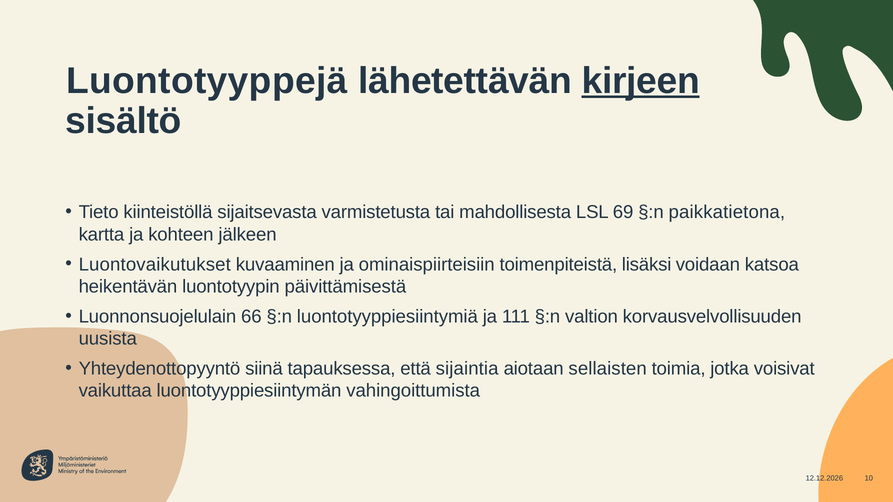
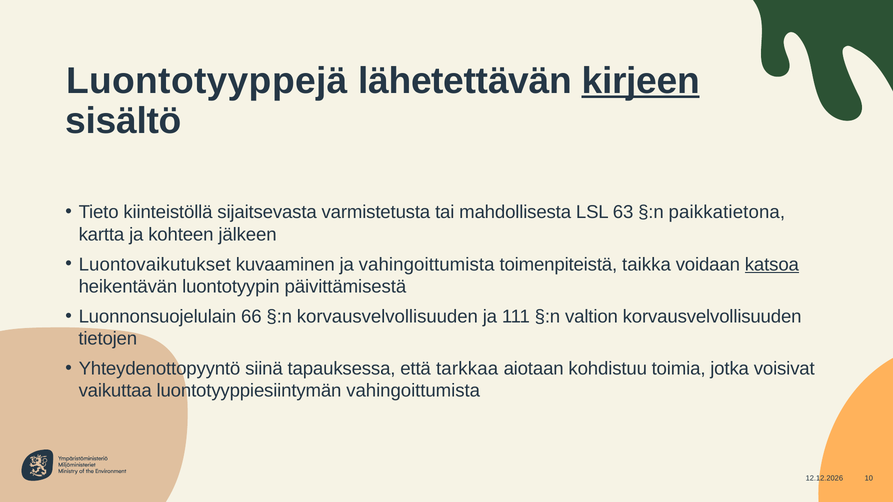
69: 69 -> 63 (623, 212)
ja ominaispiirteisiin: ominaispiirteisiin -> vahingoittumista (427, 265)
lisäksi: lisäksi -> taikka (646, 265)
katsoa underline: none -> present (772, 265)
§:n luontotyyppiesiintymiä: luontotyyppiesiintymiä -> korvausvelvollisuuden (387, 317)
uusista: uusista -> tietojen (108, 339)
sijaintia: sijaintia -> tarkkaa (467, 369)
sellaisten: sellaisten -> kohdistuu (608, 369)
